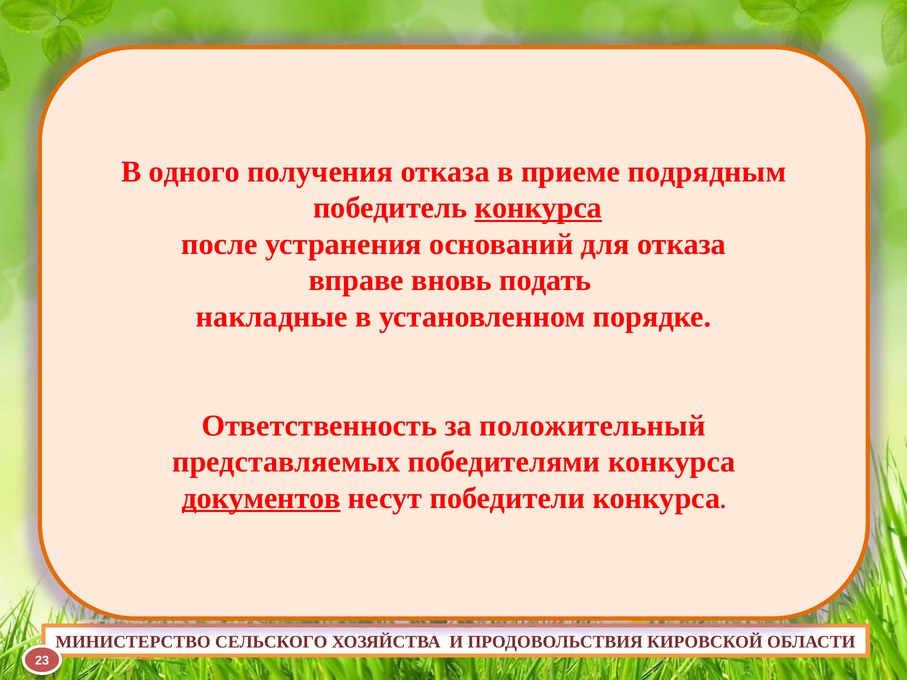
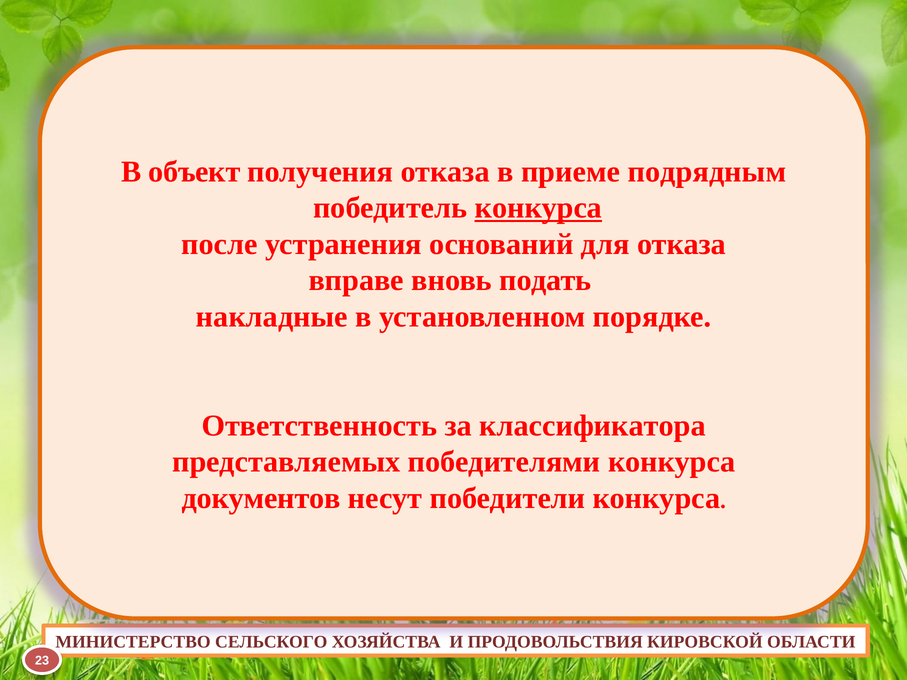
одного: одного -> объект (194, 172)
положительный: положительный -> классификатора (593, 426)
документов underline: present -> none (261, 498)
